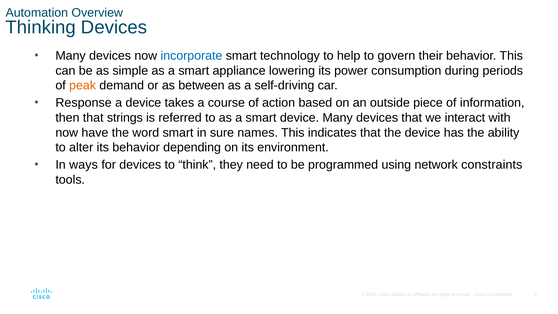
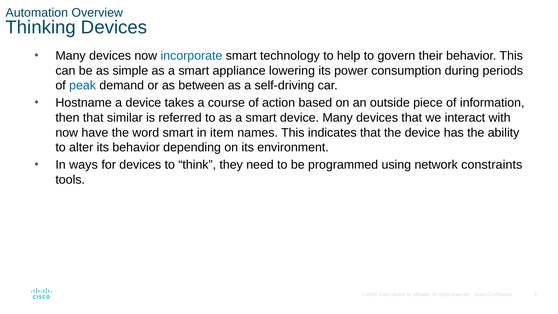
peak colour: orange -> blue (83, 85)
Response: Response -> Hostname (84, 103)
strings: strings -> similar (125, 118)
sure: sure -> item (222, 133)
